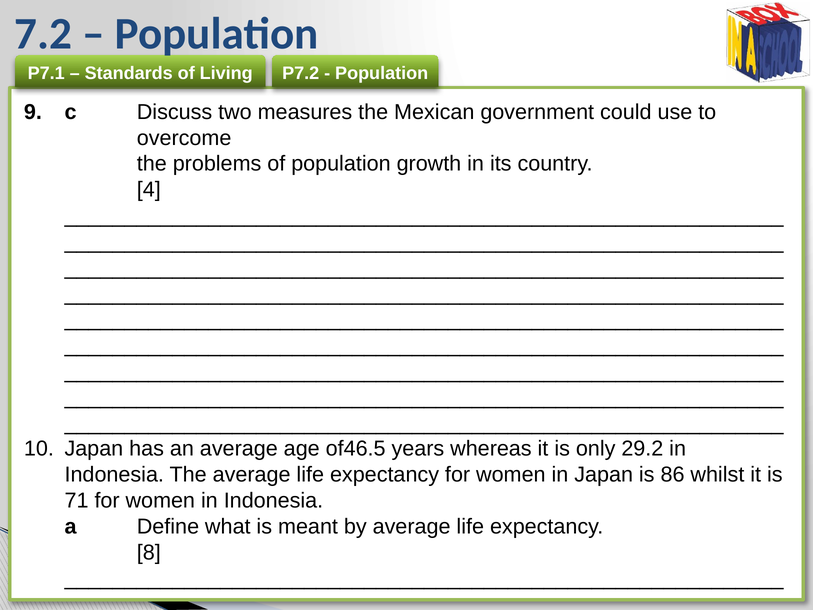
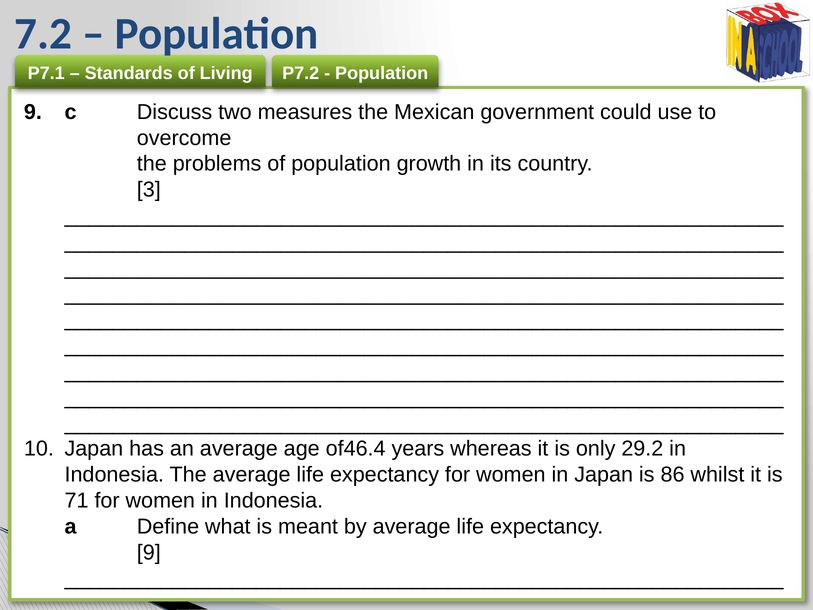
4: 4 -> 3 (149, 190)
of46.5: of46.5 -> of46.4 (356, 449)
8: 8 -> 9 (149, 552)
